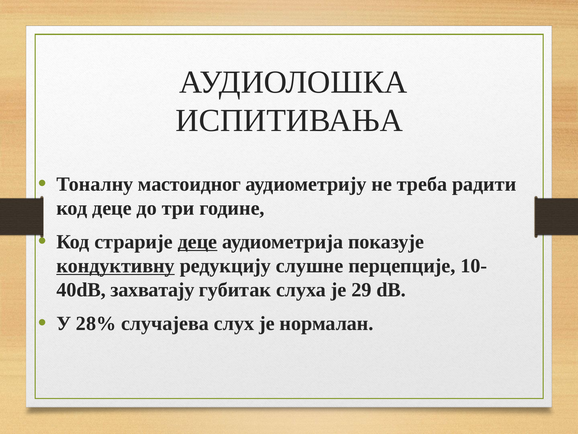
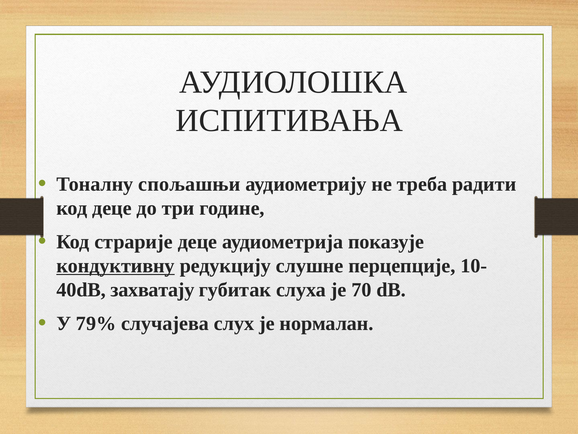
мастоидног: мастоидног -> спољашњи (189, 184)
деце underline: present -> none (197, 242)
29: 29 -> 70 (361, 290)
28%: 28% -> 79% (96, 323)
